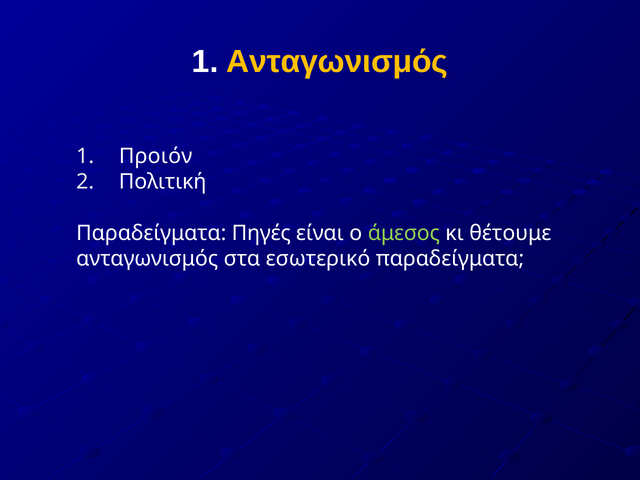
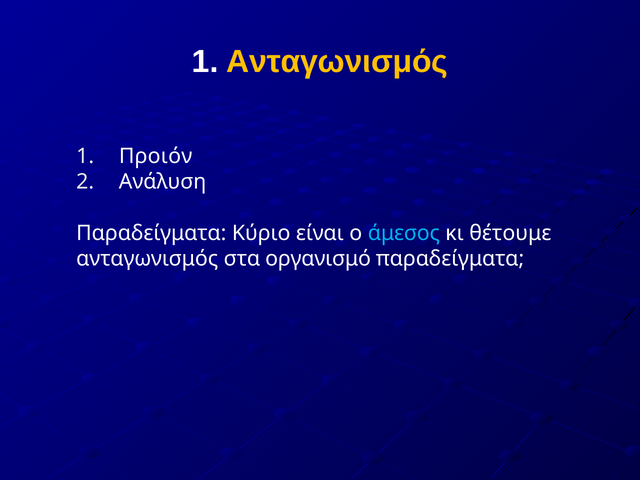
Πολιτική: Πολιτική -> Ανάλυση (163, 182)
Πηγές: Πηγές -> Κύριο (261, 233)
άμεσος colour: light green -> light blue (404, 233)
εσωτερικό: εσωτερικό -> οργανισμό (318, 259)
